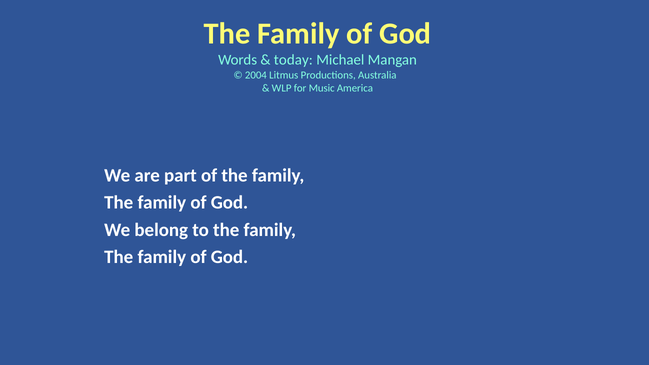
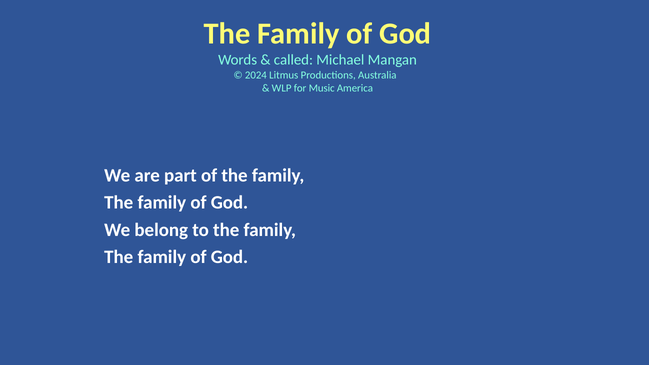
today: today -> called (293, 60)
2004: 2004 -> 2024 (256, 75)
